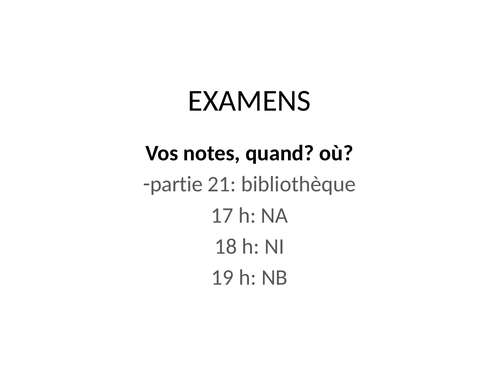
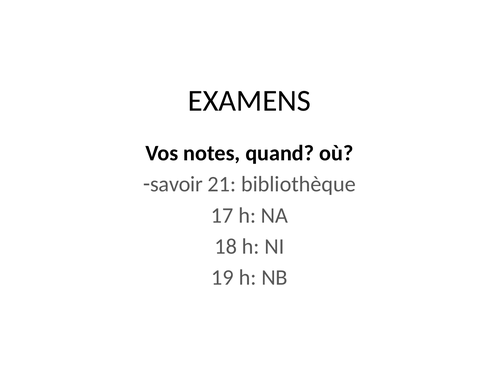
partie: partie -> savoir (177, 184)
